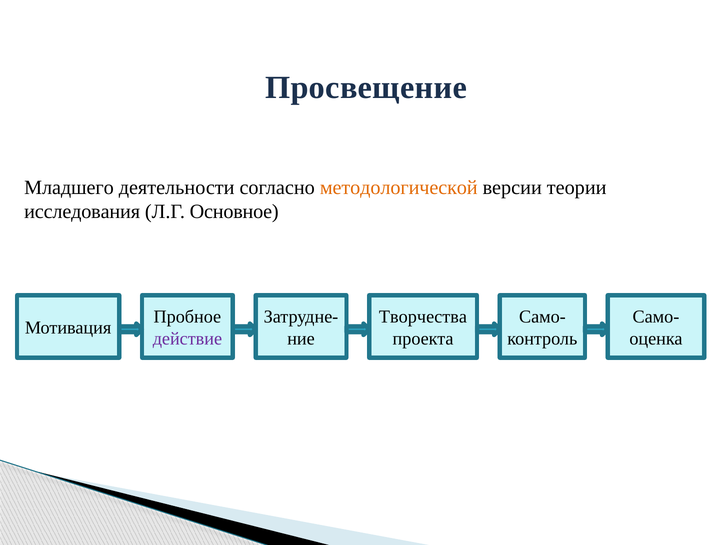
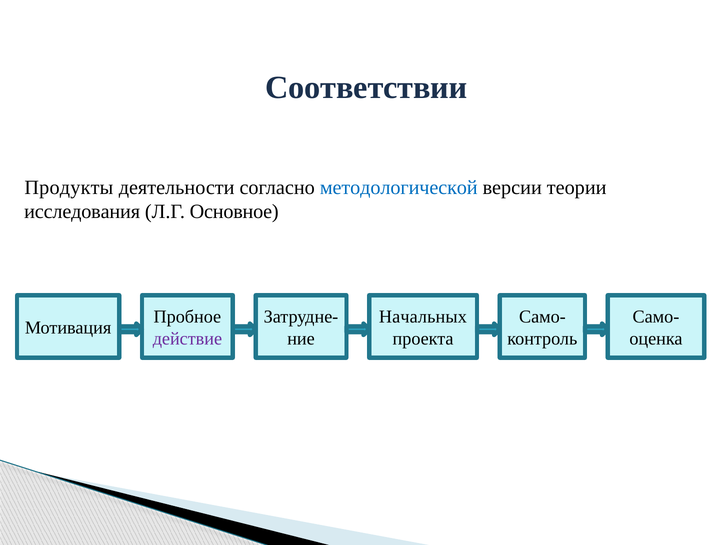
Просвещение: Просвещение -> Соответствии (366, 88)
Младшего: Младшего -> Продукты (69, 187)
методологической colour: orange -> blue (399, 187)
Творчества: Творчества -> Начальных (423, 317)
